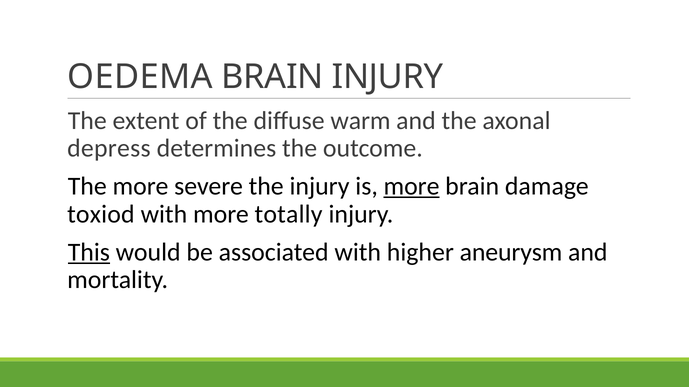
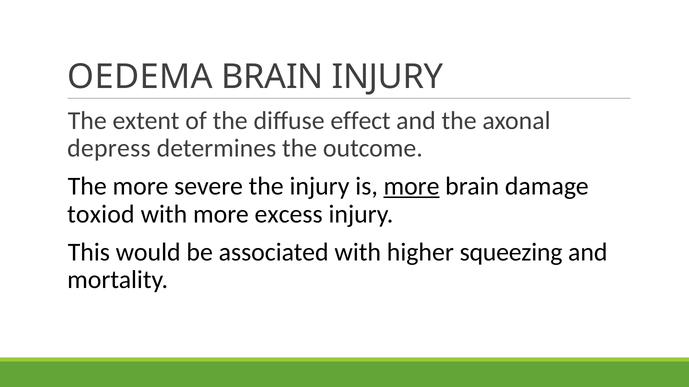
warm: warm -> effect (361, 121)
totally: totally -> excess (289, 214)
This underline: present -> none (89, 252)
aneurysm: aneurysm -> squeezing (511, 252)
